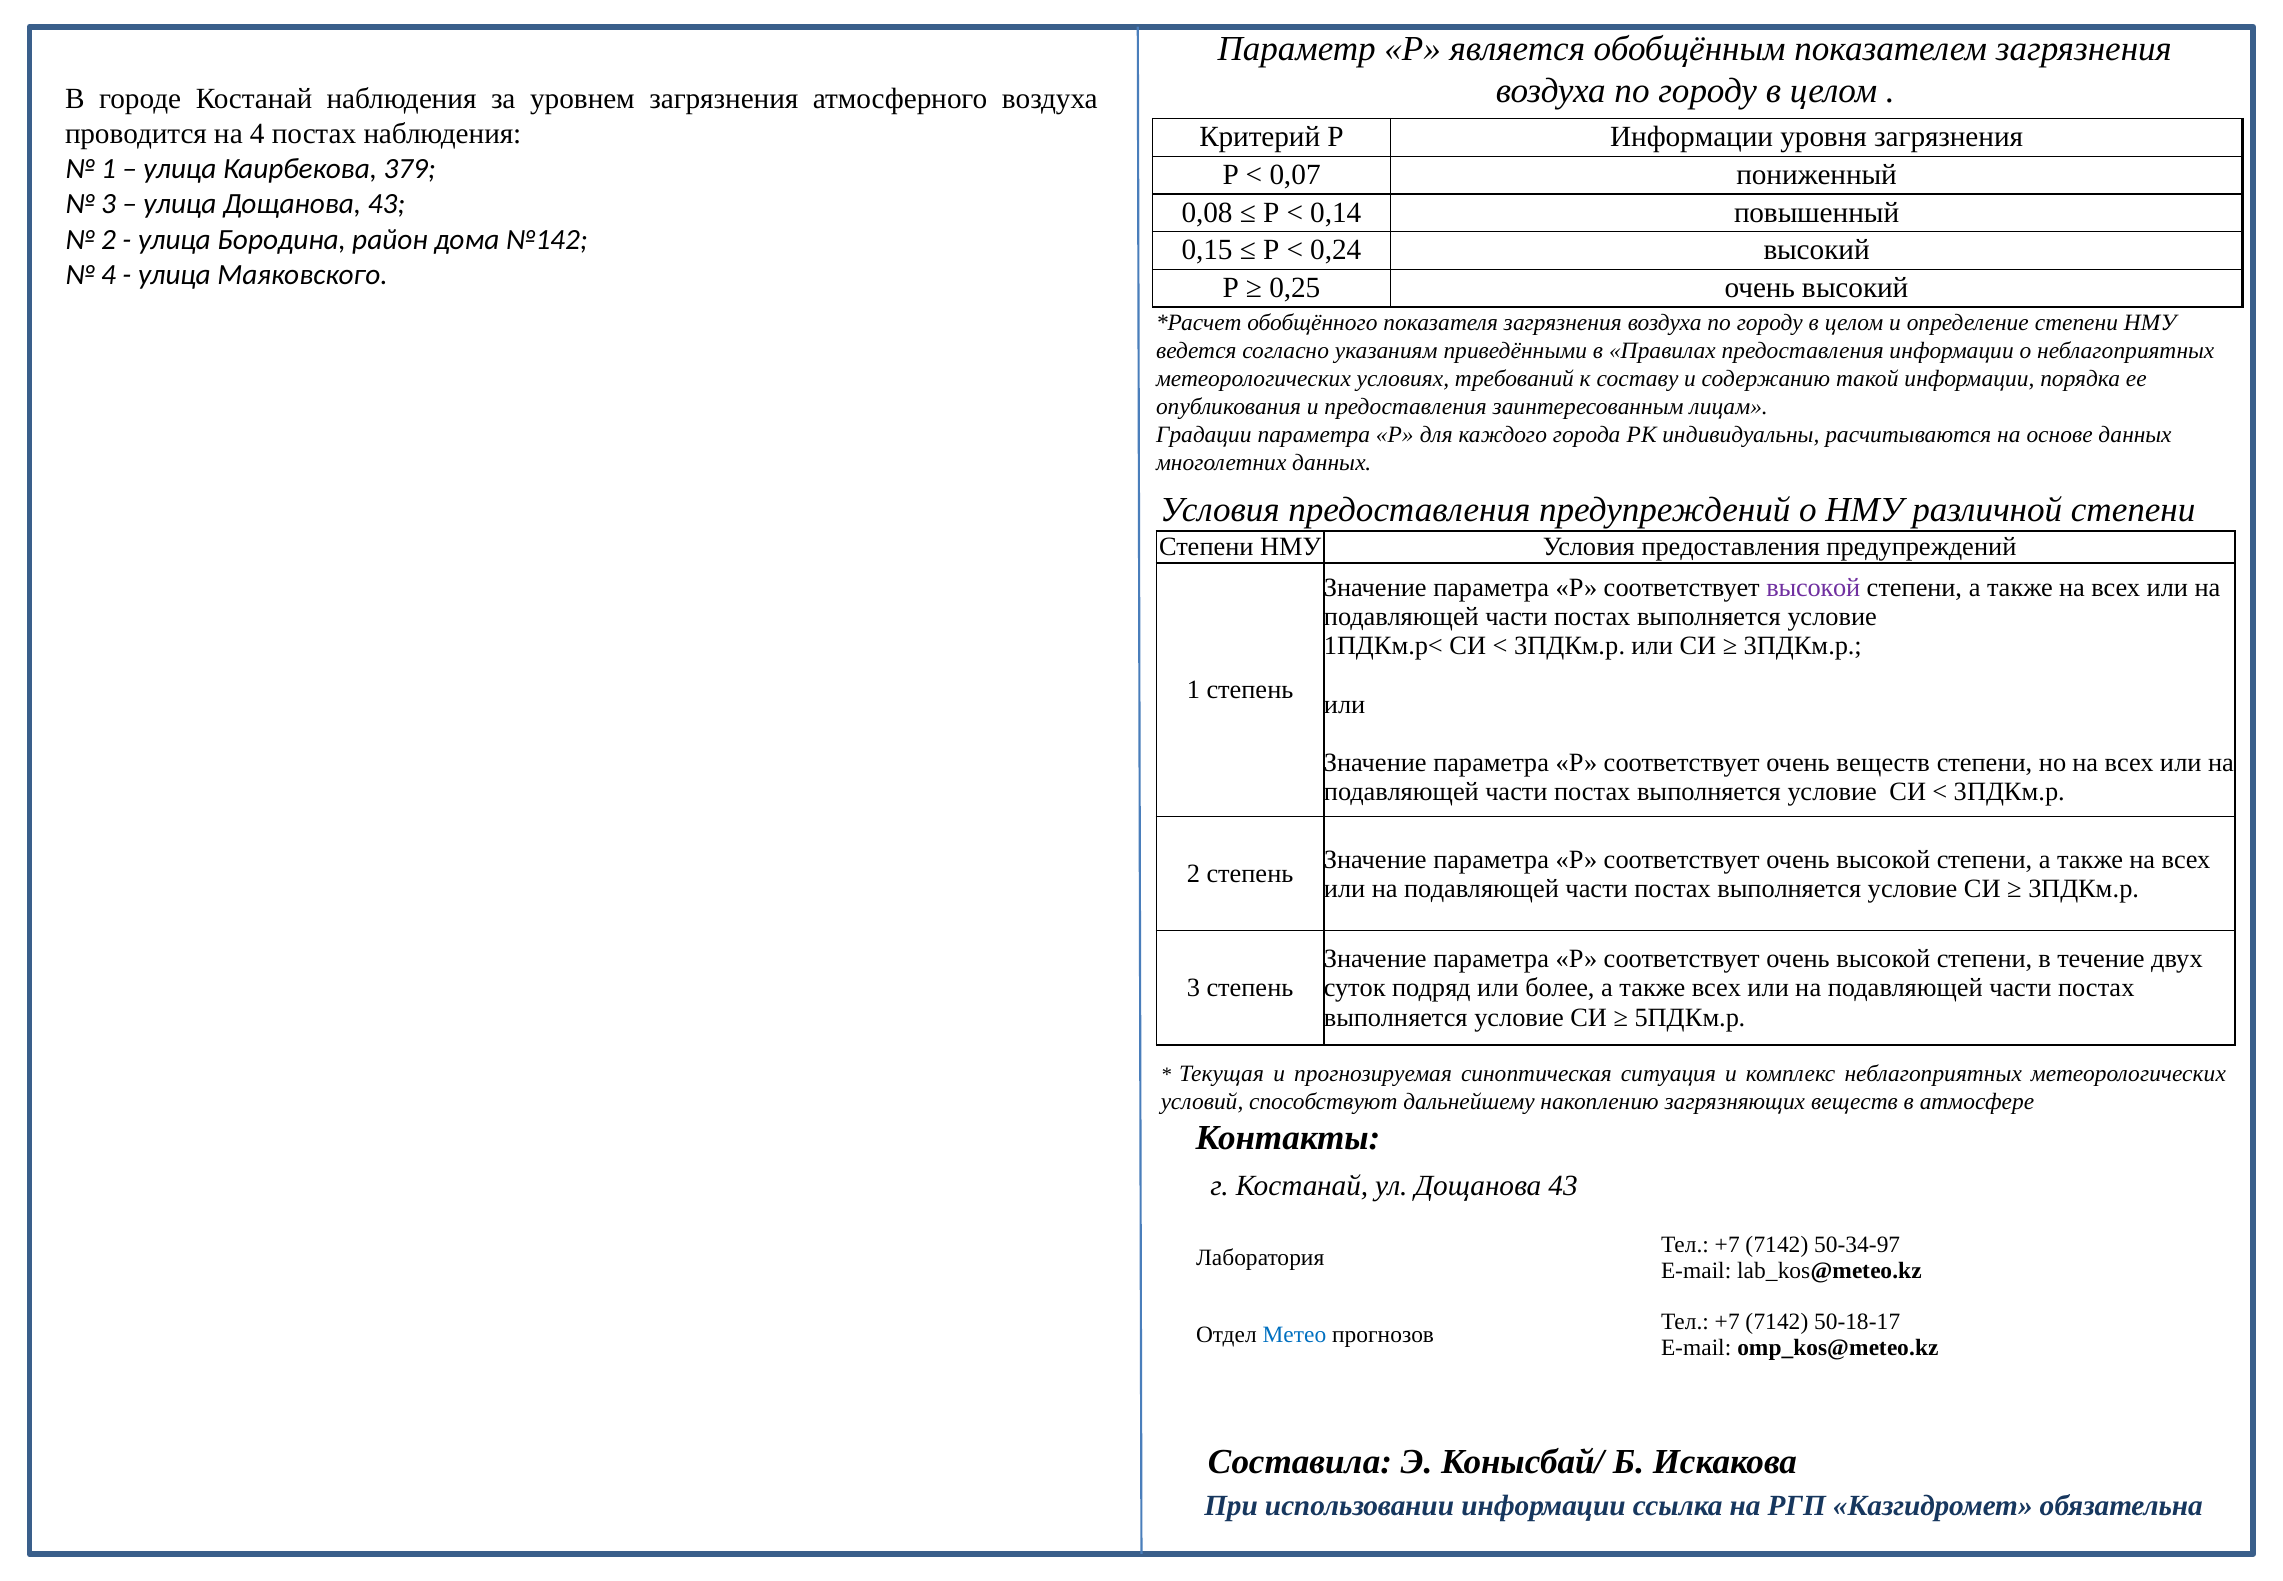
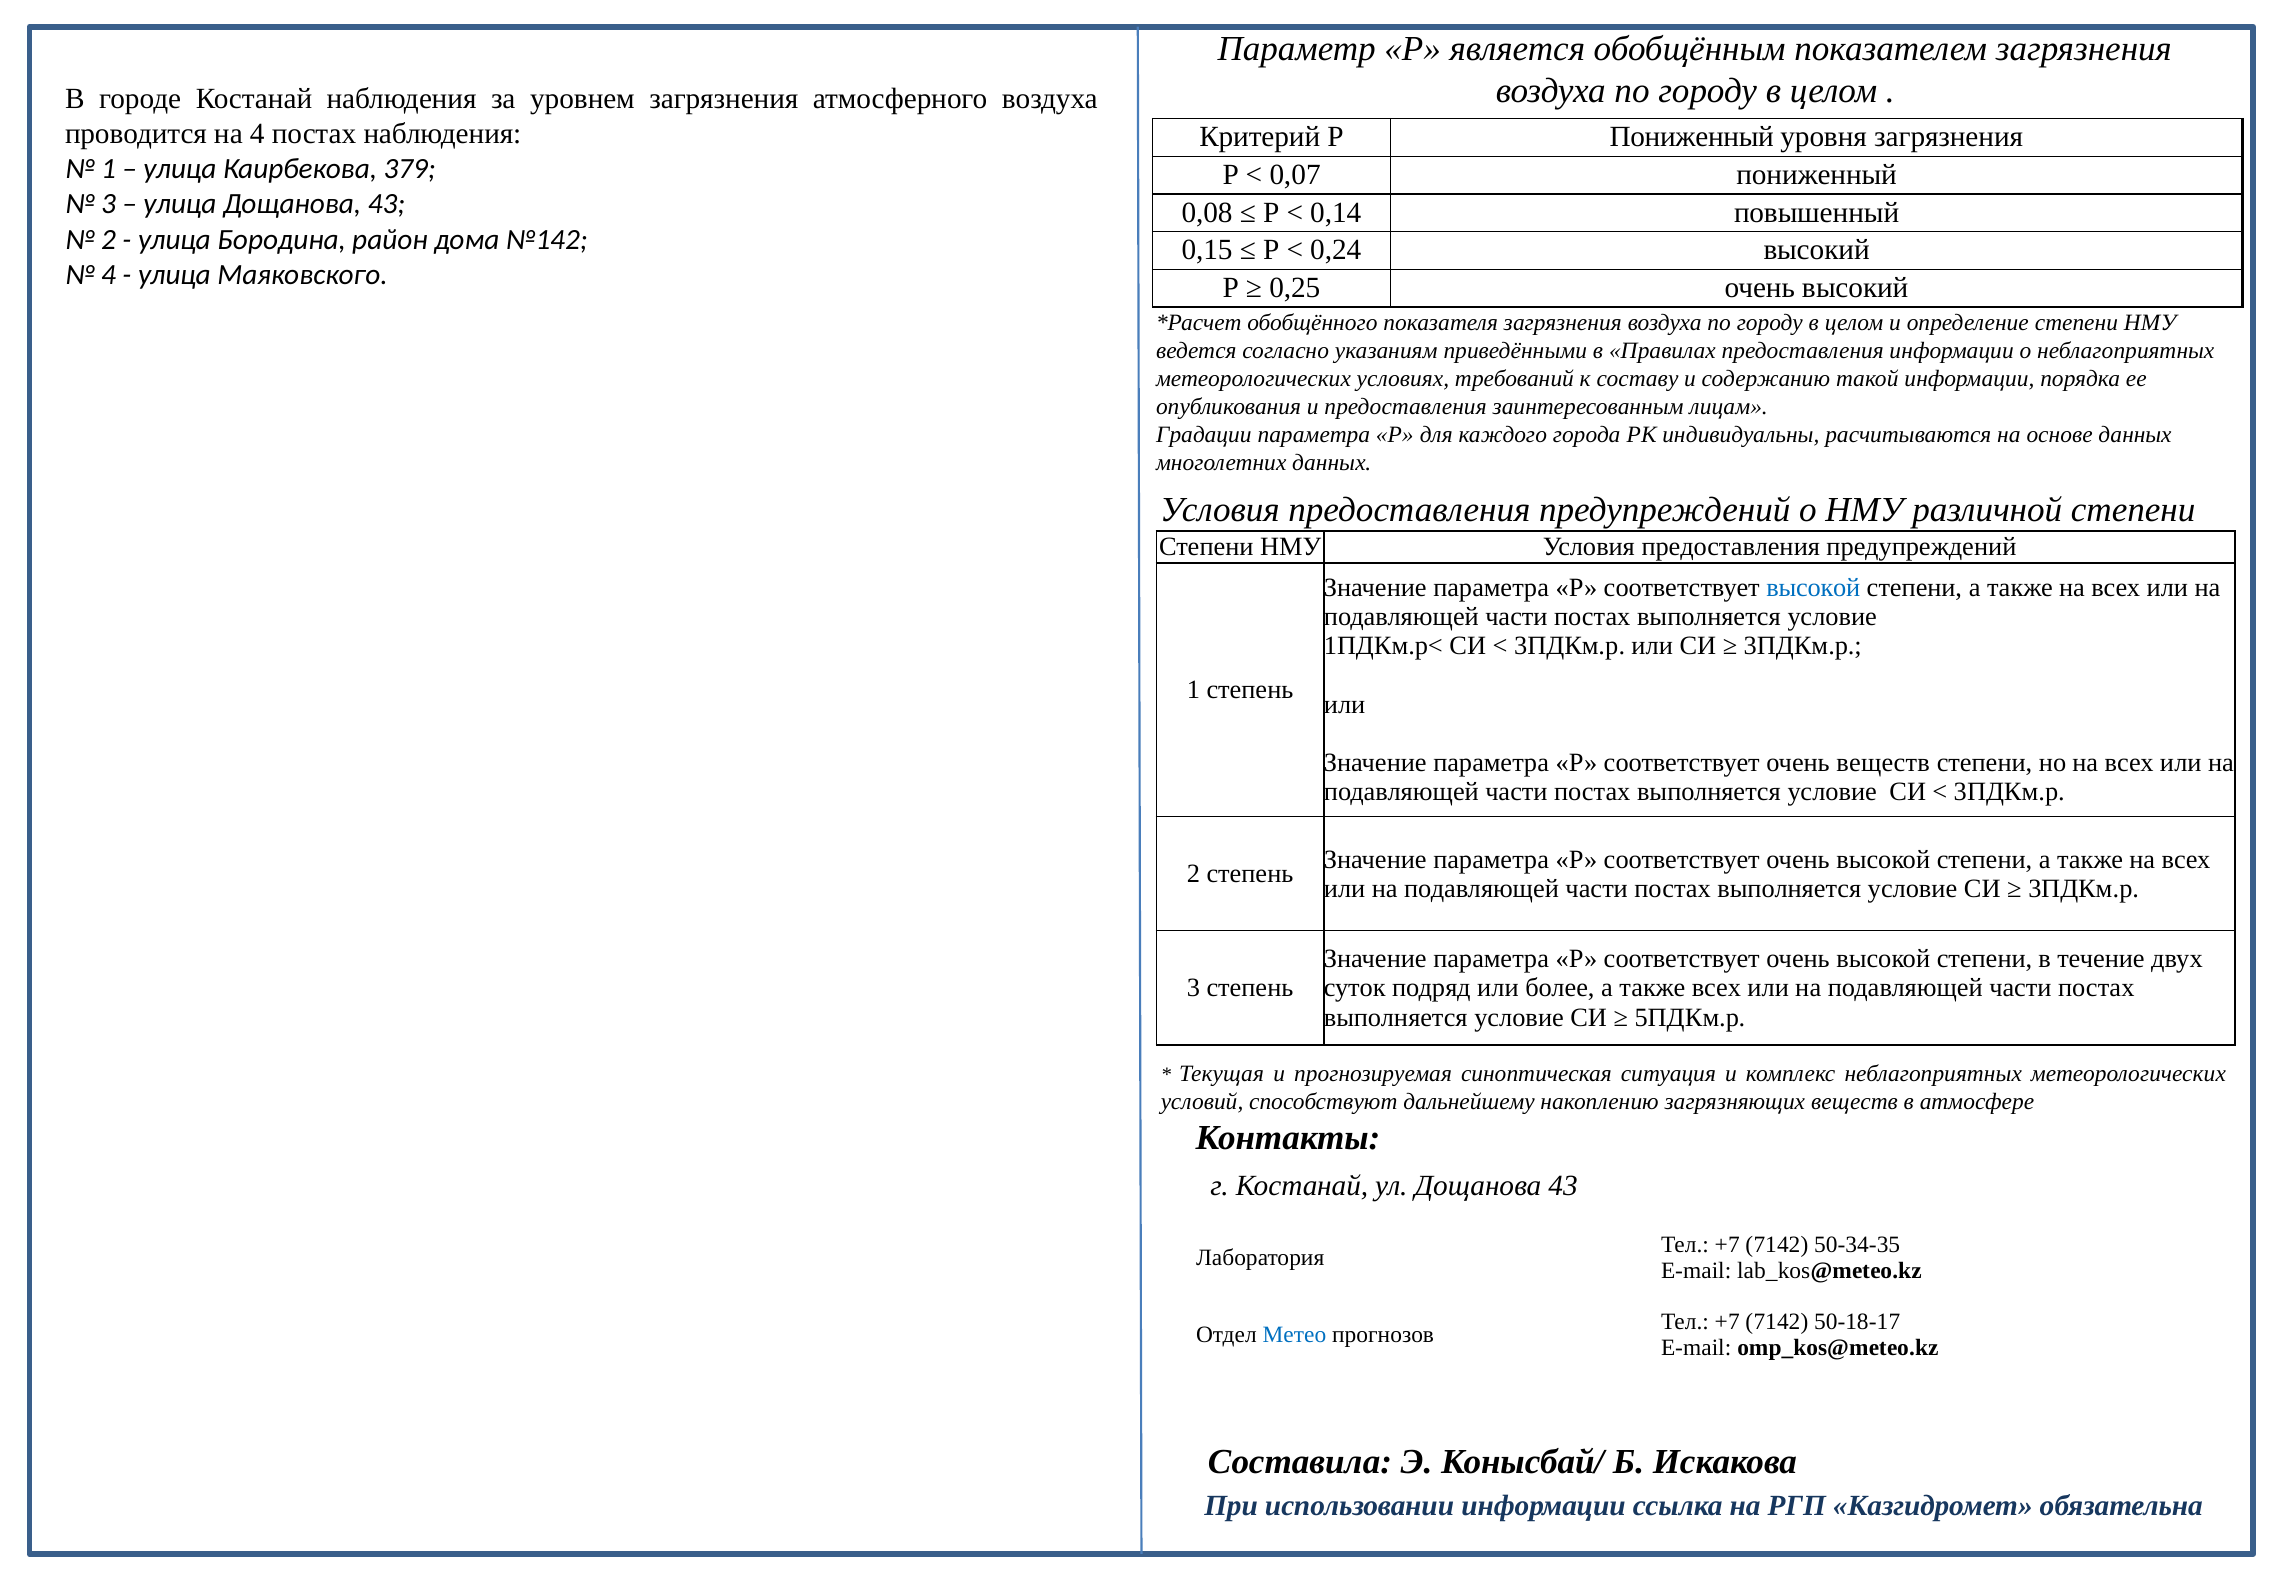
Р Информации: Информации -> Пониженный (1692, 137)
высокой colour: purple -> blue (1813, 588)
50-34-97: 50-34-97 -> 50-34-35 (1857, 1244)
